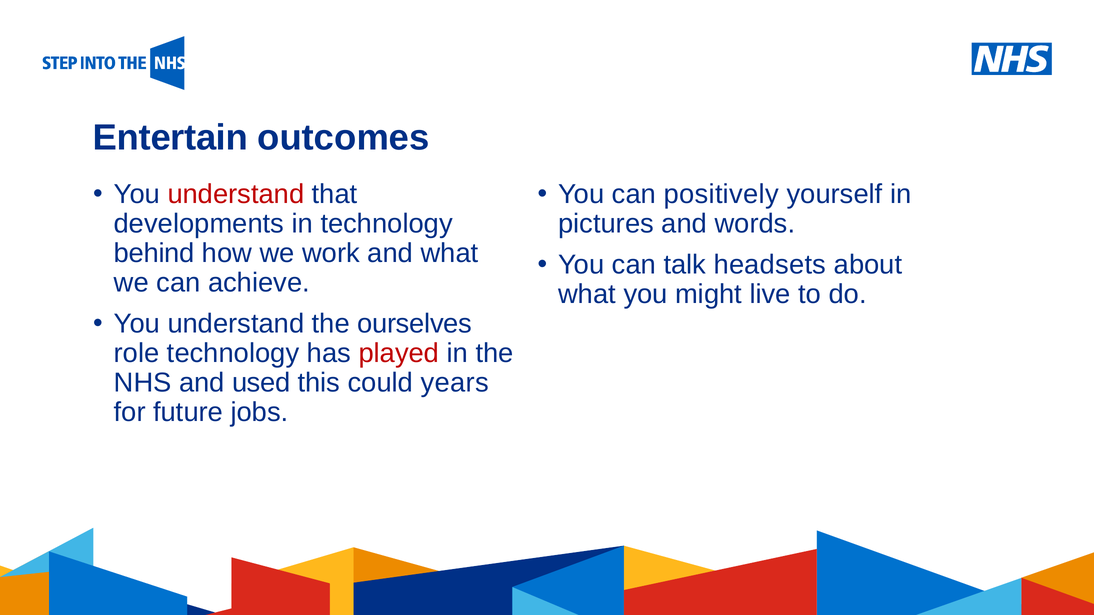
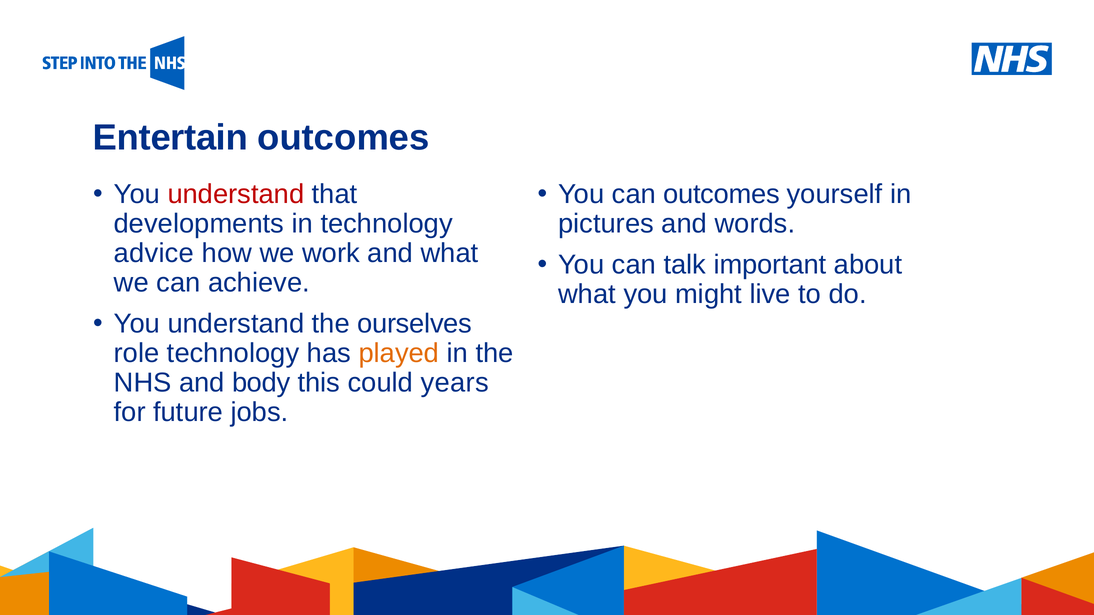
can positively: positively -> outcomes (722, 195)
behind: behind -> advice (154, 254)
headsets: headsets -> important (770, 265)
played colour: red -> orange (399, 354)
used: used -> body (261, 383)
